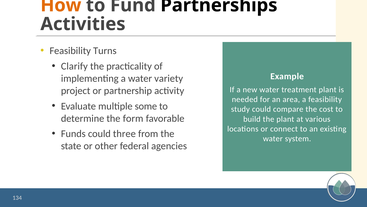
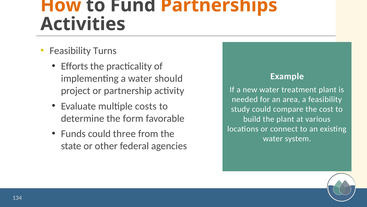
Partnerships colour: black -> orange (219, 5)
Clarify: Clarify -> Efforts (74, 66)
variety: variety -> should (169, 78)
some: some -> costs (146, 106)
